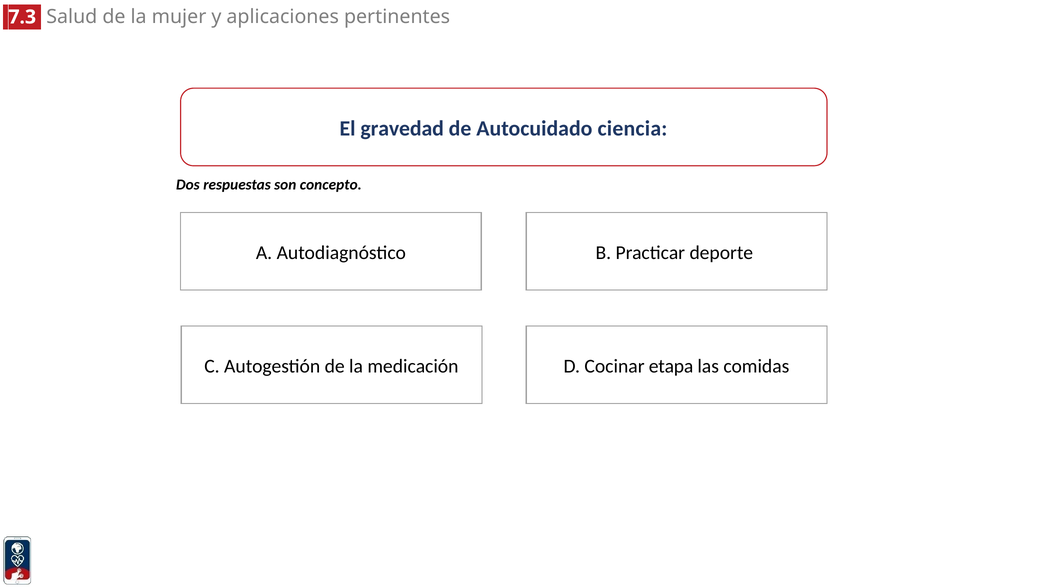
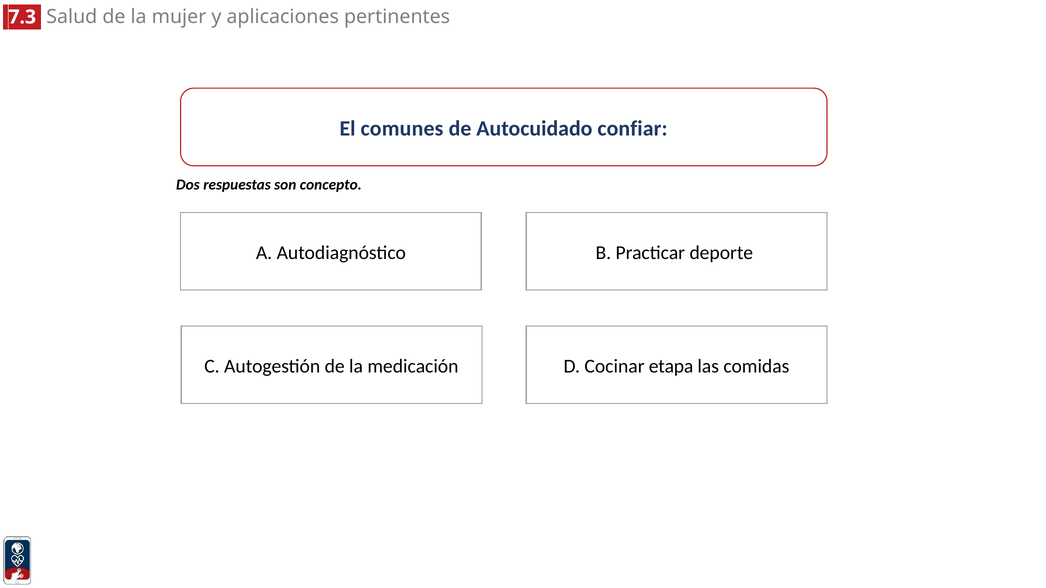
gravedad: gravedad -> comunes (402, 129)
ciencia: ciencia -> confiar (632, 129)
